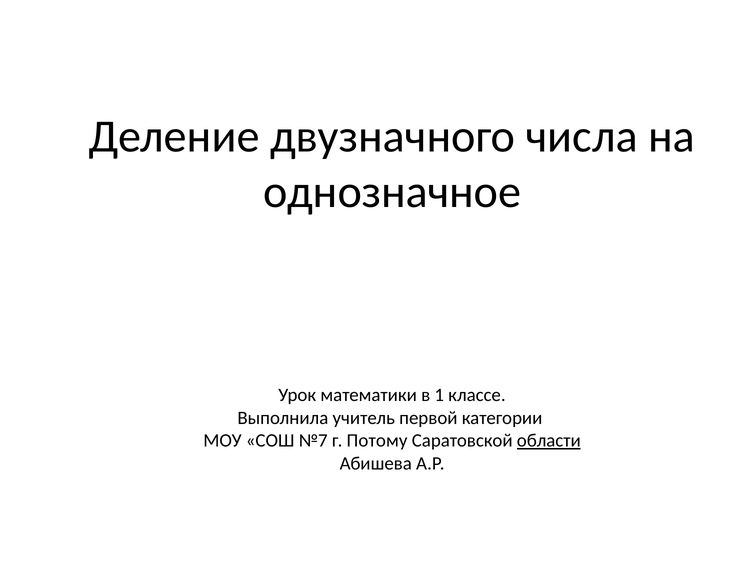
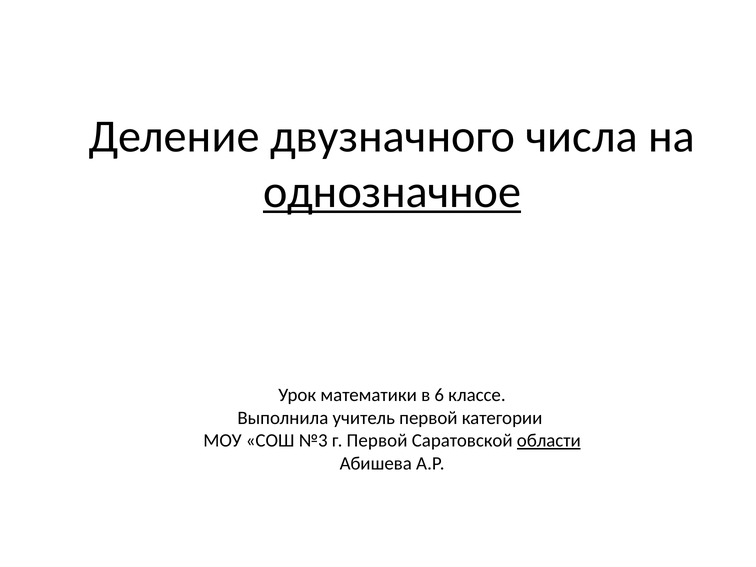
однозначное underline: none -> present (392, 192)
1: 1 -> 6 (439, 395)
№7: №7 -> №3 (313, 441)
г Потому: Потому -> Первой (377, 441)
